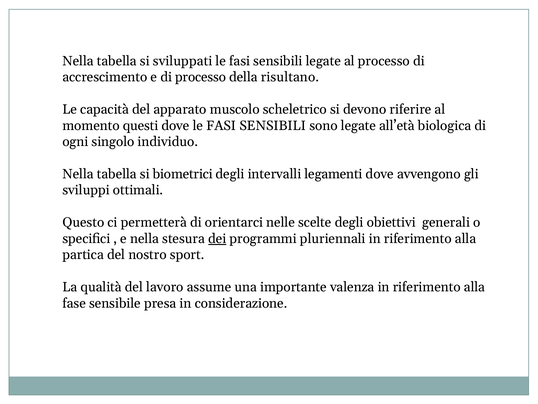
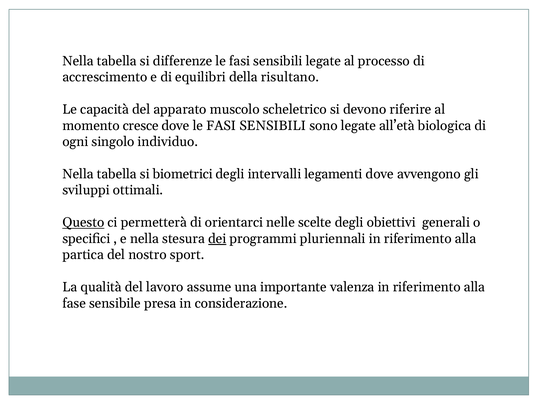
sviluppati: sviluppati -> differenze (183, 61)
di processo: processo -> equilibri (201, 77)
questi: questi -> cresce (141, 125)
Questo underline: none -> present (83, 222)
